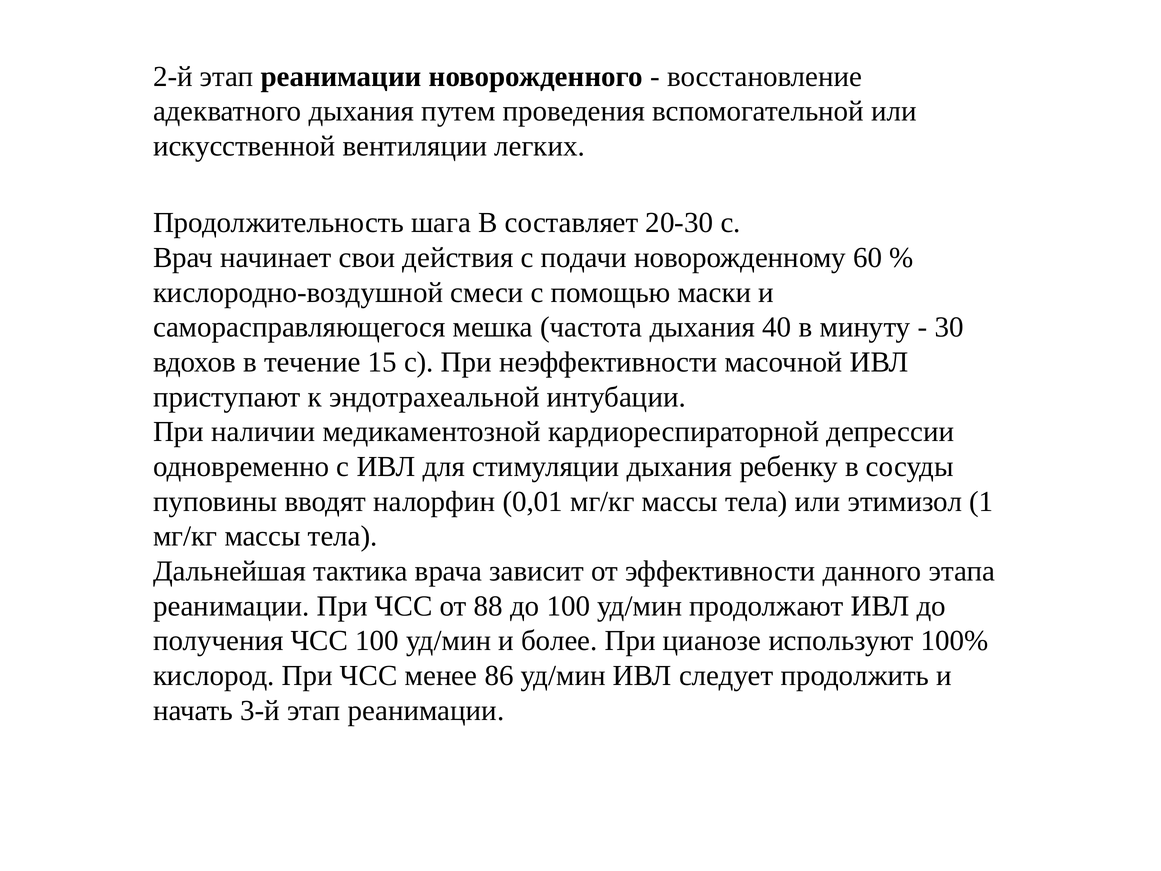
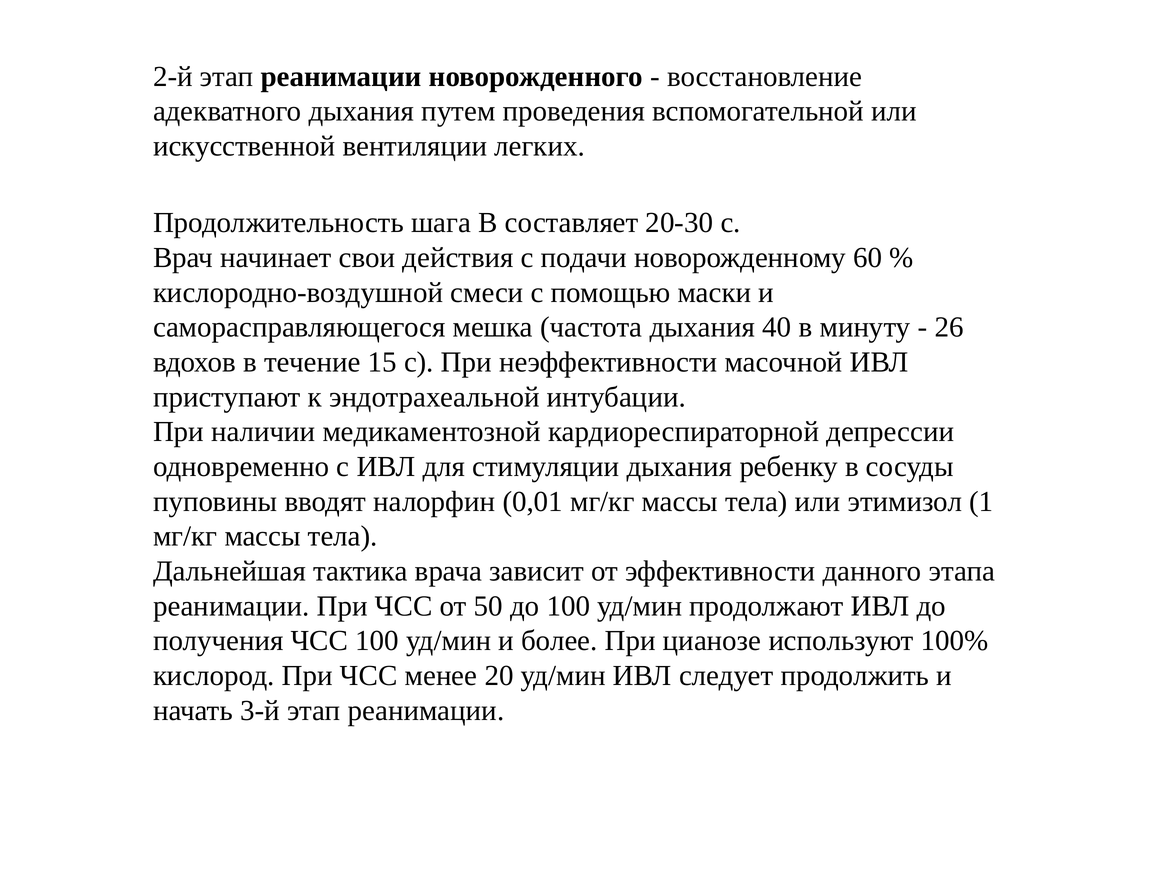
30: 30 -> 26 (949, 327)
88: 88 -> 50 (488, 606)
86: 86 -> 20 (499, 676)
